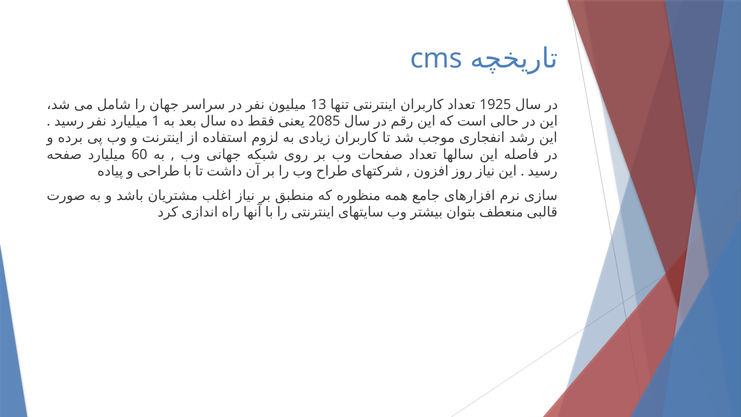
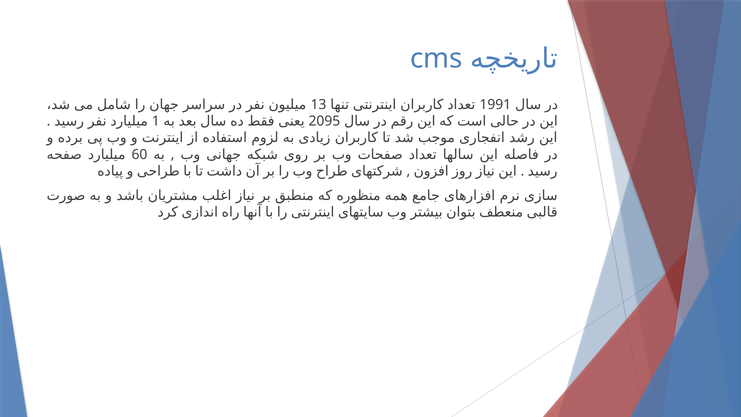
1925: 1925 -> 1991 (495, 104)
2085: 2085 -> 2095 (324, 121)
